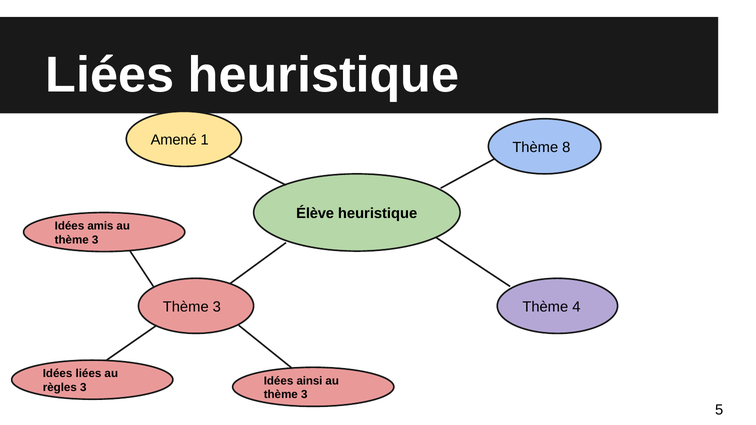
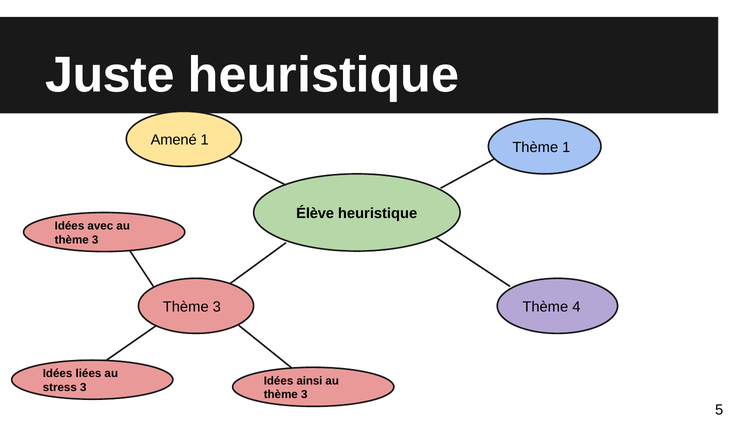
Liées: Liées -> Juste (110, 75)
Thème 8: 8 -> 1 (566, 147)
amis: amis -> avec (100, 226)
règles: règles -> stress (60, 388)
